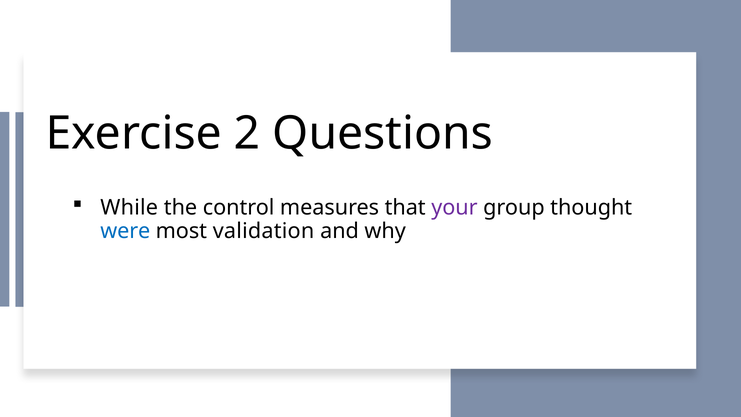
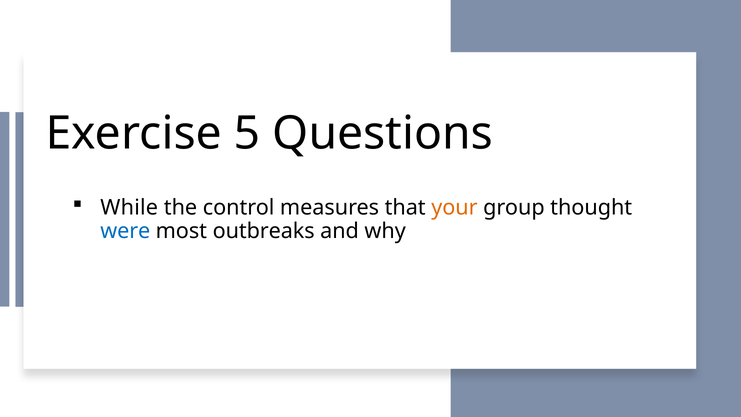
2: 2 -> 5 (247, 133)
your colour: purple -> orange (454, 208)
validation: validation -> outbreaks (264, 231)
